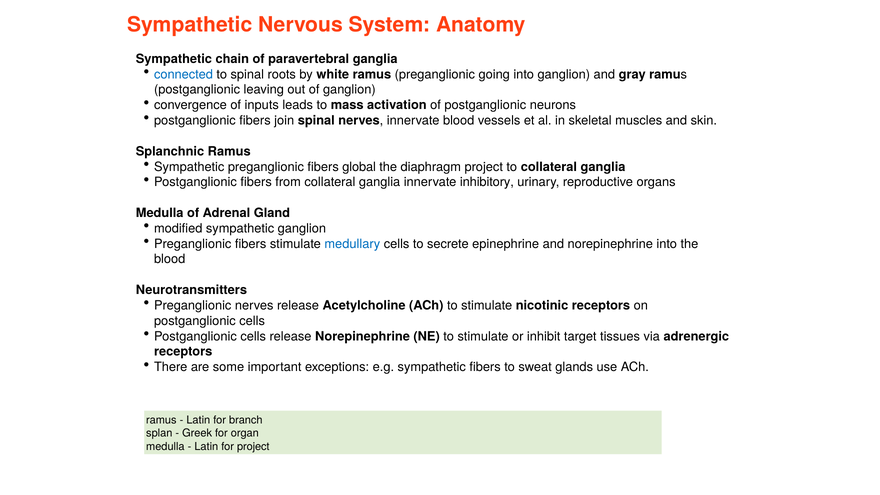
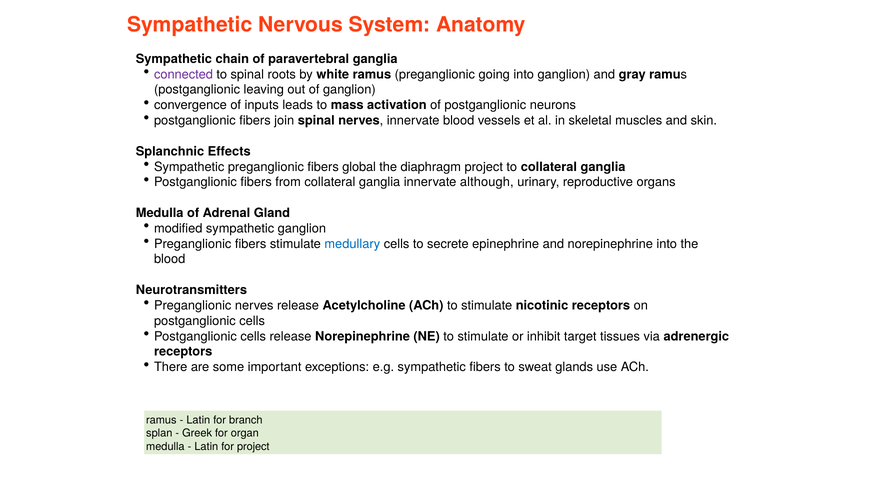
connected colour: blue -> purple (183, 74)
Splanchnic Ramus: Ramus -> Effects (229, 151)
inhibitory: inhibitory -> although (487, 182)
